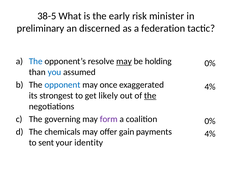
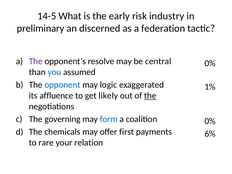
38-5: 38-5 -> 14-5 (47, 16)
minister: minister -> industry (167, 16)
The colour: blue -> purple (36, 61)
may underline: present -> none (124, 61)
holding: holding -> central (158, 61)
once: once -> logic (108, 85)
4%: 4% -> 1% (210, 87)
strongest: strongest -> affluence (56, 96)
form colour: purple -> blue (109, 119)
gain: gain -> first (127, 132)
4%: 4% -> 6% (210, 134)
sent: sent -> rare (46, 143)
identity: identity -> relation (89, 143)
